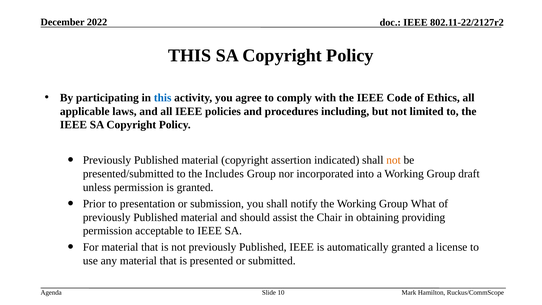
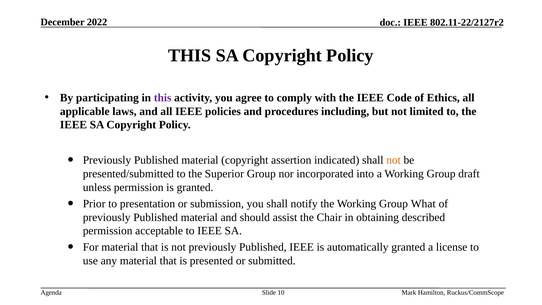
this colour: blue -> purple (163, 98)
Includes: Includes -> Superior (224, 174)
providing: providing -> described (423, 217)
